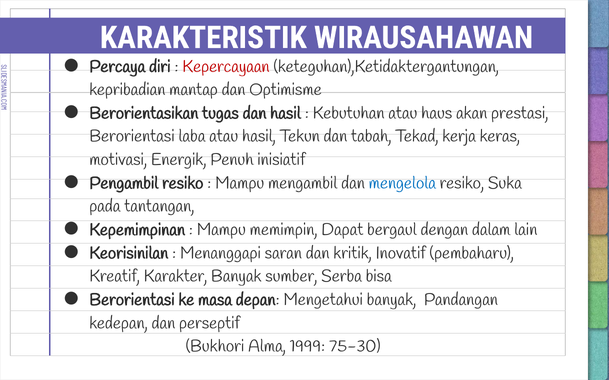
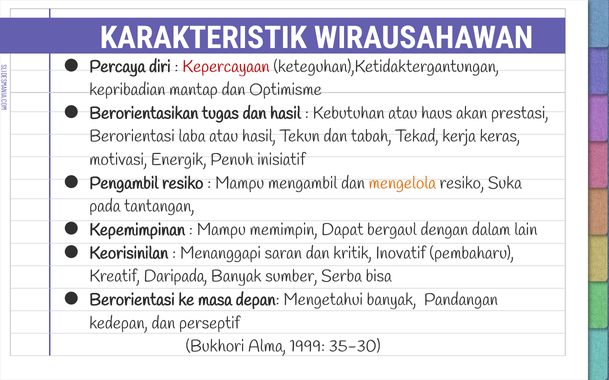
mengelola colour: blue -> orange (402, 183)
Karakter: Karakter -> Daripada (175, 277)
75-30: 75-30 -> 35-30 (355, 347)
